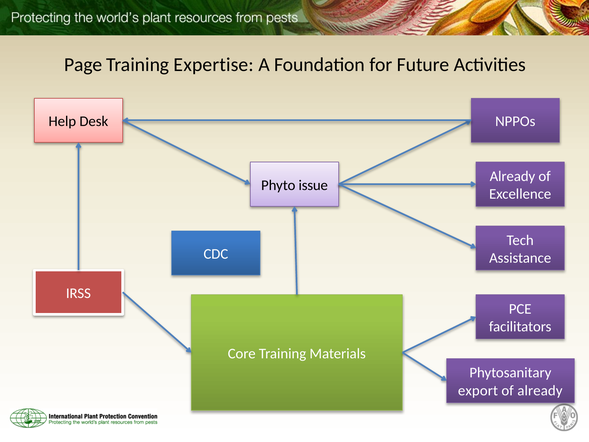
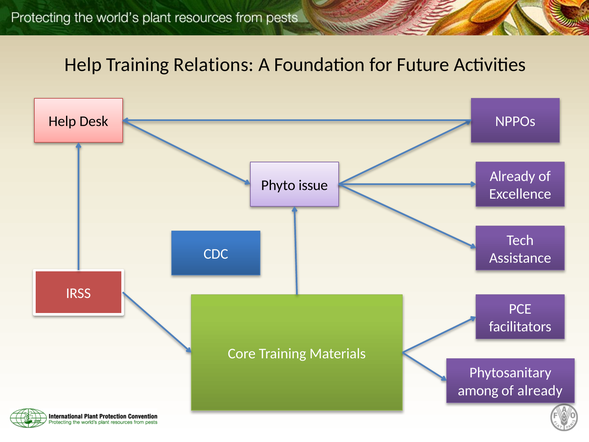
Page: Page -> Help (83, 65)
Expertise: Expertise -> Relations (214, 65)
export: export -> among (478, 390)
